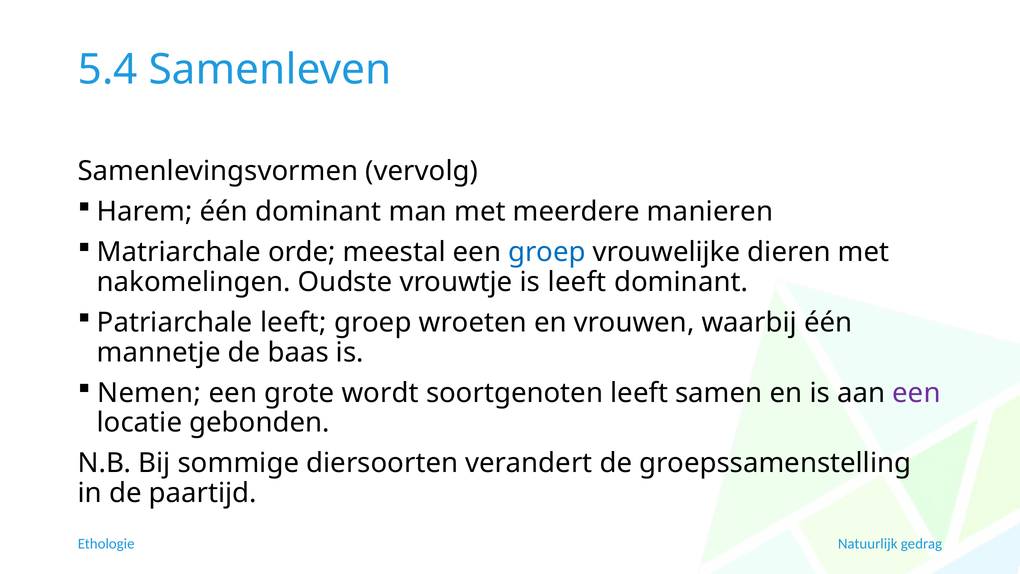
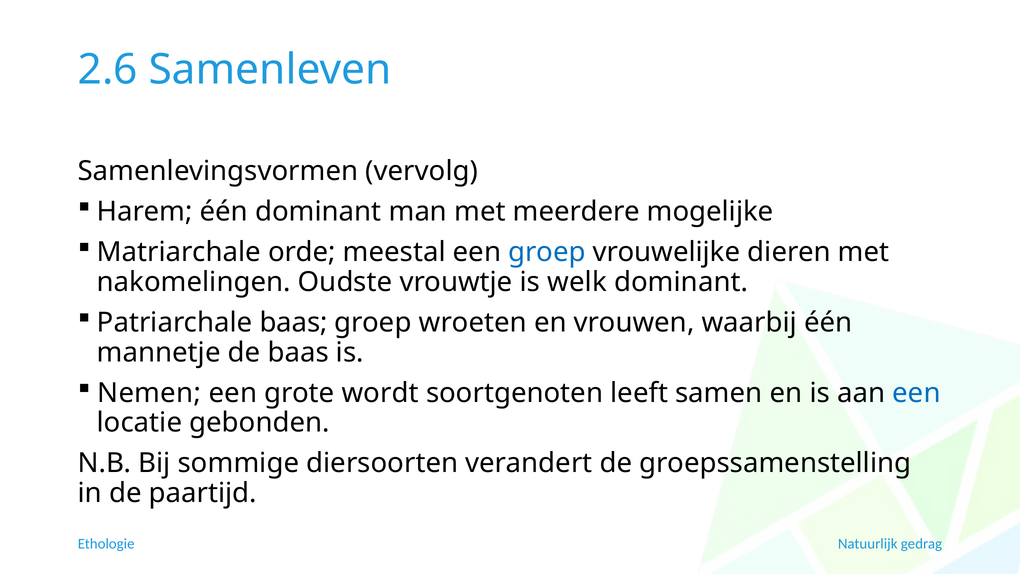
5.4: 5.4 -> 2.6 (108, 70)
manieren: manieren -> mogelijke (710, 212)
is leeft: leeft -> welk (577, 282)
Patriarchale leeft: leeft -> baas (294, 322)
een colour: purple -> blue (917, 393)
